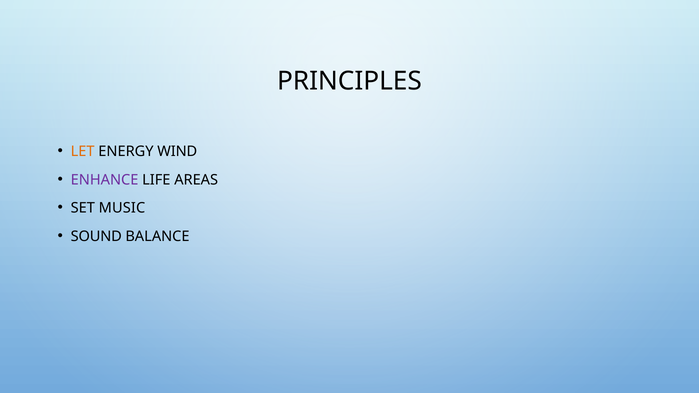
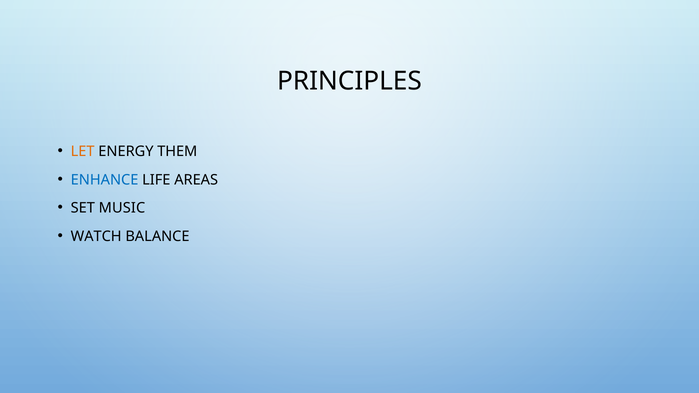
WIND: WIND -> THEM (177, 152)
ENHANCE colour: purple -> blue (105, 180)
SOUND: SOUND -> WATCH (96, 236)
